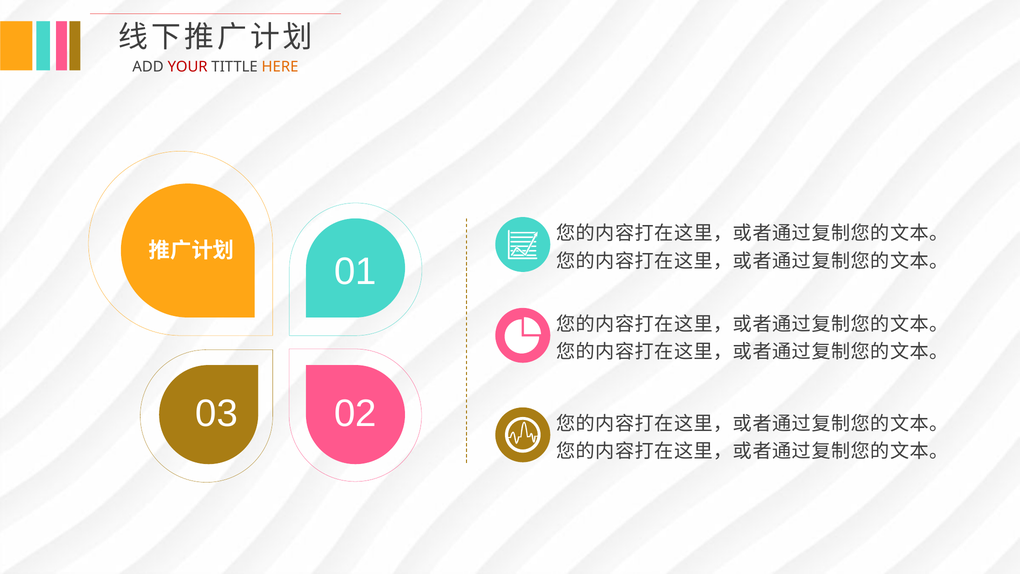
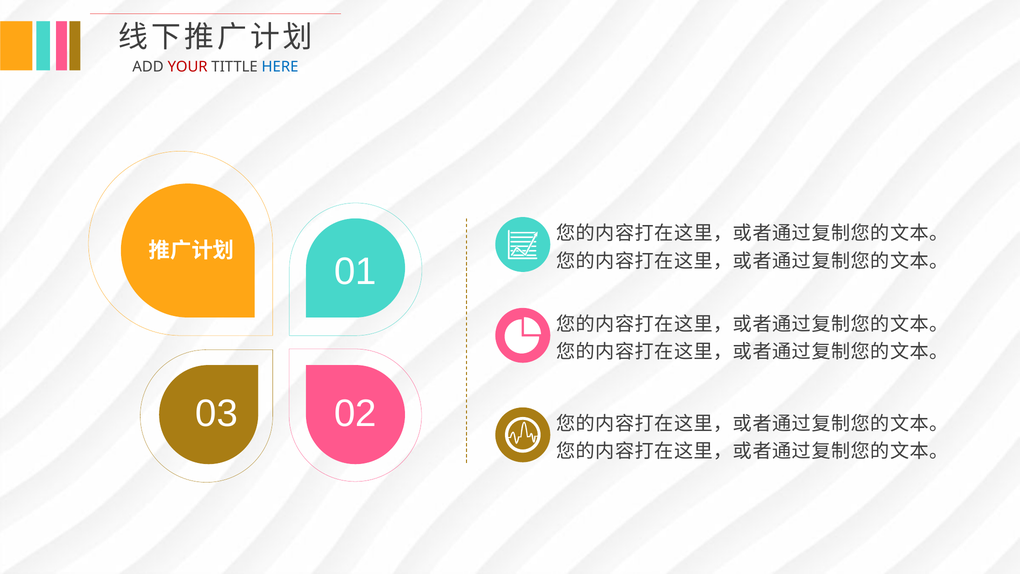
HERE colour: orange -> blue (280, 67)
